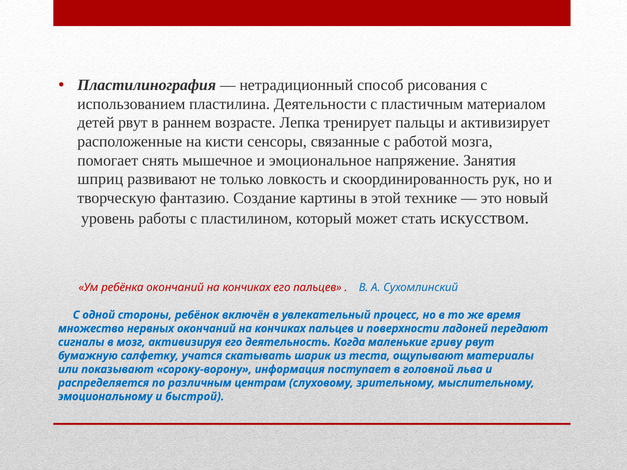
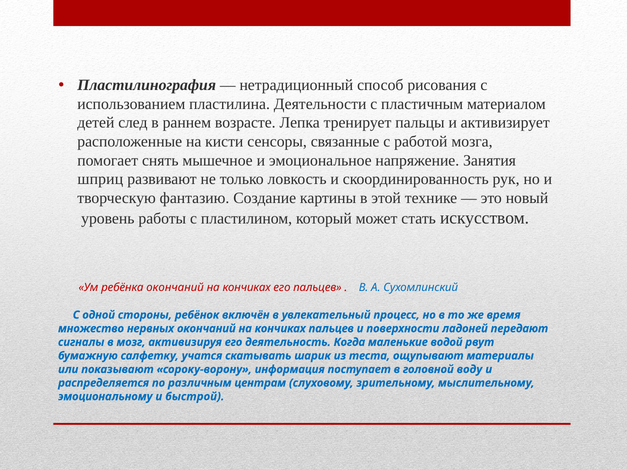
детей рвут: рвут -> след (133, 123)
гриву: гриву -> водой (447, 342)
льва: льва -> воду (470, 370)
